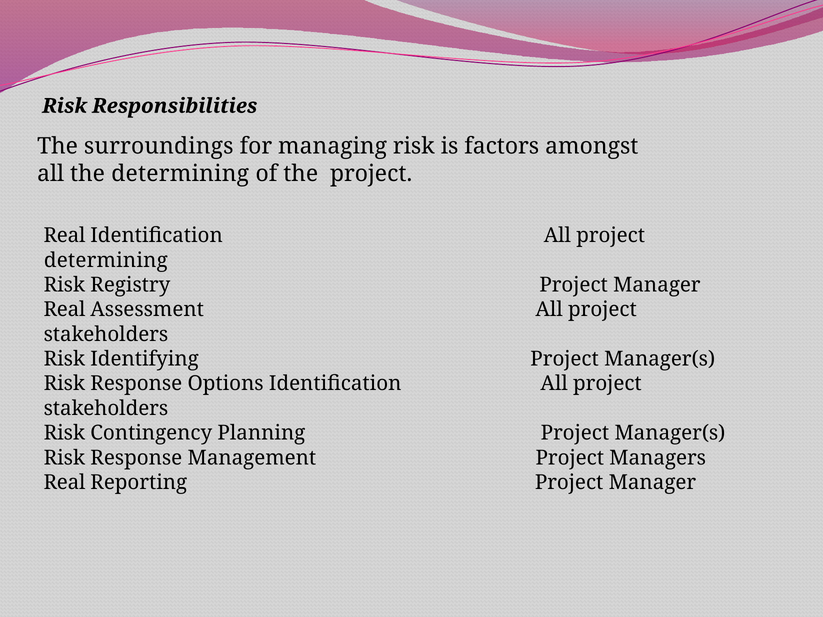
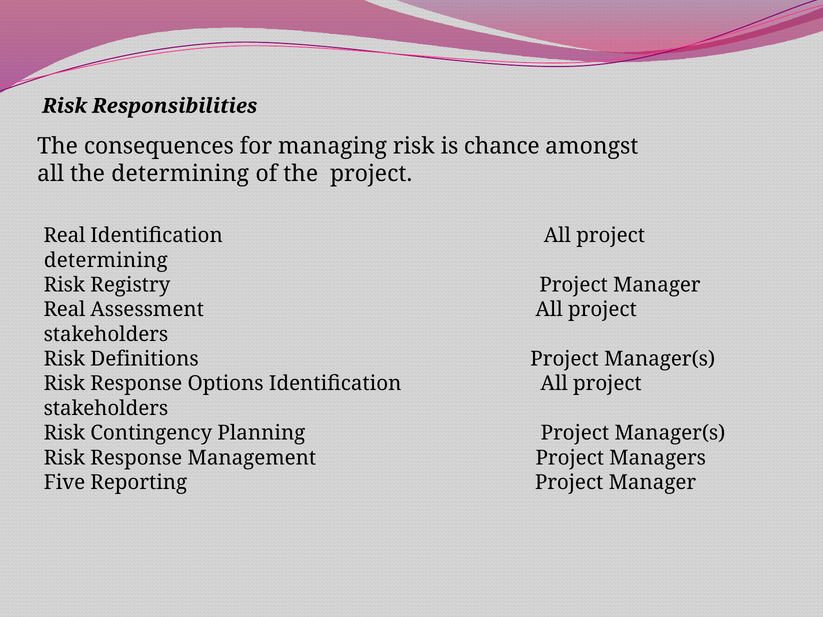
surroundings: surroundings -> consequences (159, 146)
factors: factors -> chance (502, 146)
Identifying: Identifying -> Definitions (145, 359)
Real: Real -> Five (64, 483)
